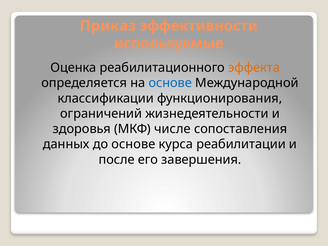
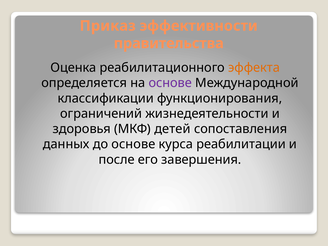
используемые: используемые -> правительства (169, 43)
основе colour: blue -> purple (170, 83)
числе: числе -> детей (172, 129)
